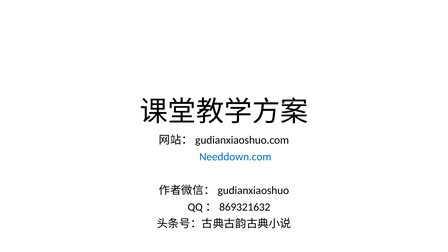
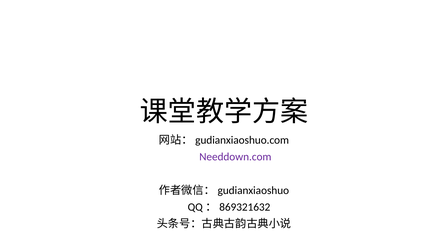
Needdown.com colour: blue -> purple (235, 157)
